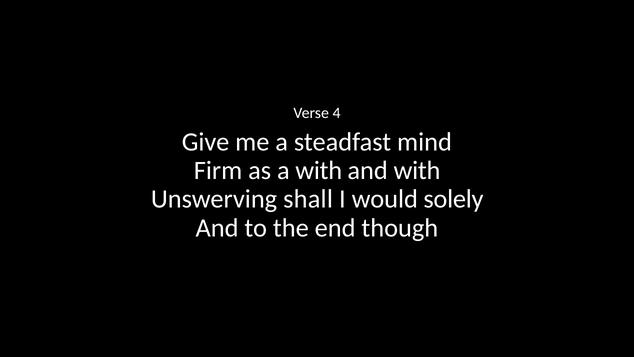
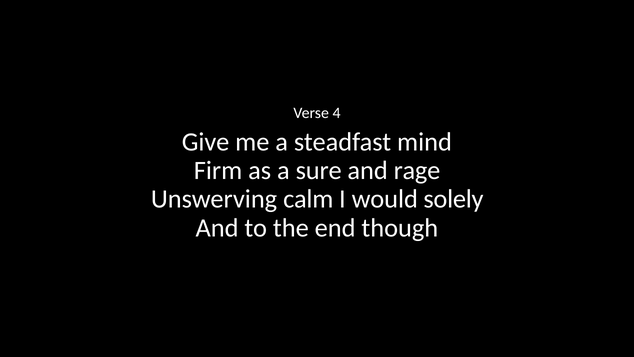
a with: with -> sure (319, 171)
and with: with -> rage (417, 171)
shall: shall -> calm (308, 199)
